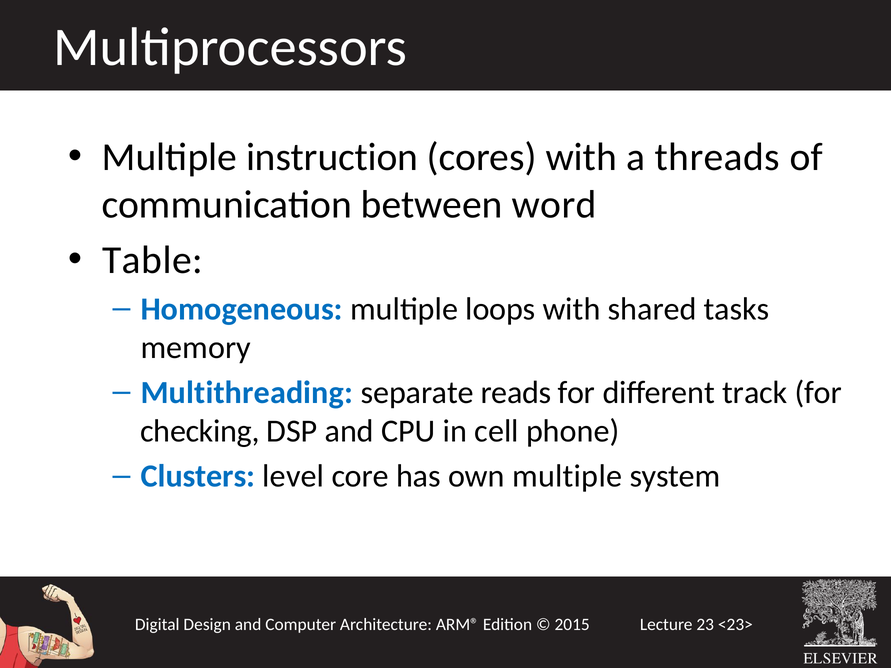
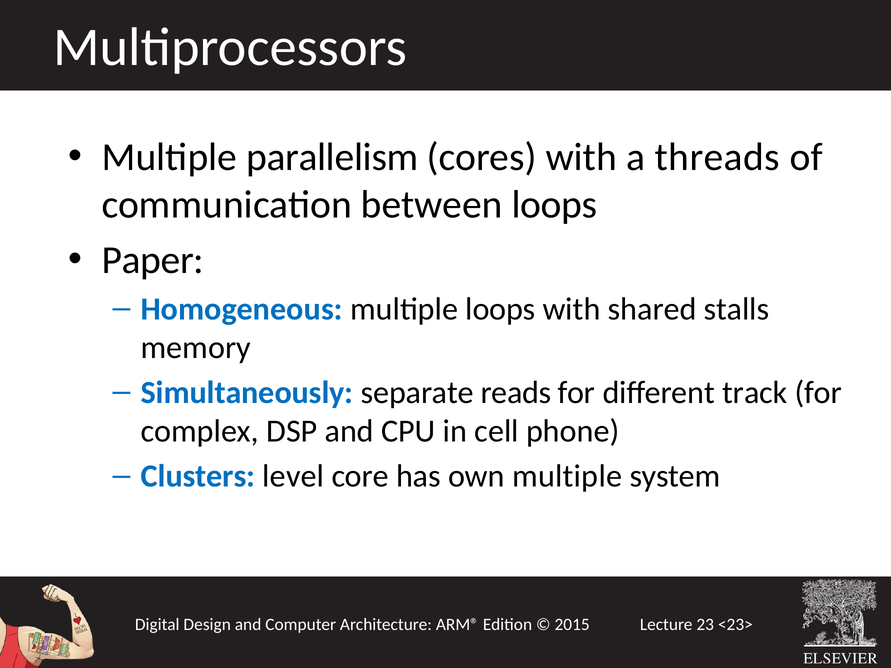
instruction: instruction -> parallelism (332, 157)
between word: word -> loops (554, 205)
Table: Table -> Paper (153, 260)
tasks: tasks -> stalls (736, 309)
Multithreading: Multithreading -> Simultaneously (247, 393)
checking: checking -> complex (200, 431)
